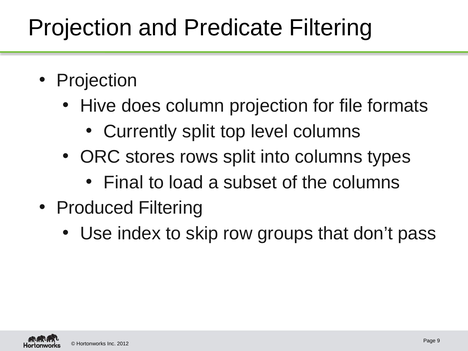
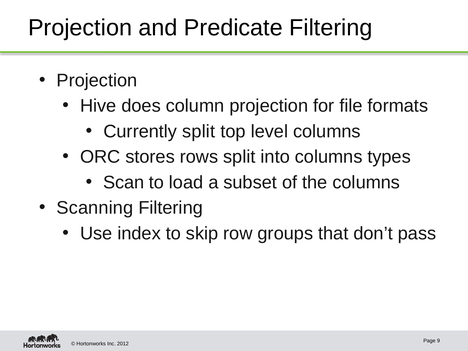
Final: Final -> Scan (124, 182)
Produced: Produced -> Scanning (95, 208)
